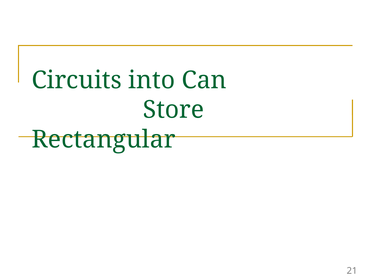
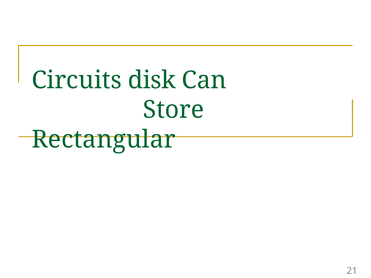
into: into -> disk (152, 80)
